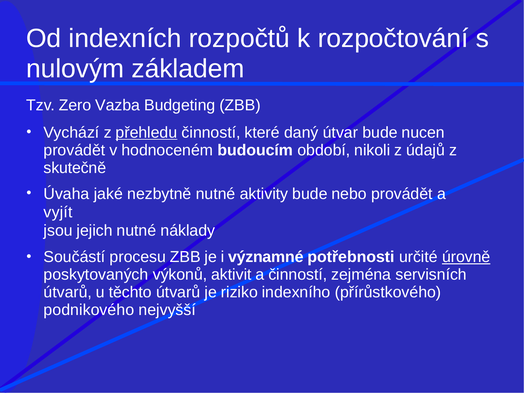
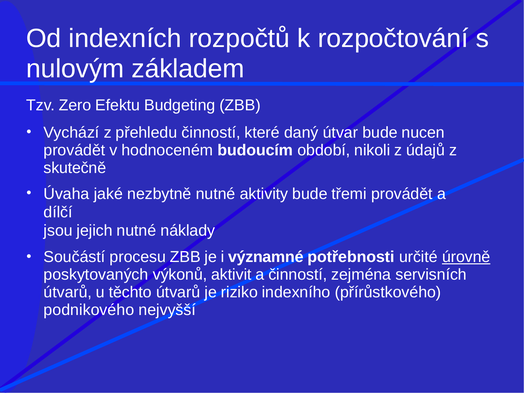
Vazba: Vazba -> Efektu (118, 105)
přehledu underline: present -> none (146, 133)
nebo: nebo -> třemi (349, 194)
vyjít: vyjít -> dílčí (58, 212)
